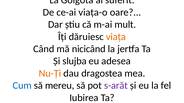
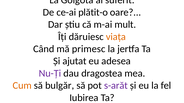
viața-o: viața-o -> plătit-o (93, 12)
mă nicicând: nicicând -> primesc (89, 49)
slujba: slujba -> ajutat (75, 61)
Nu-Ți colour: orange -> purple (50, 74)
Cum colour: blue -> orange (22, 86)
mereu: mereu -> bulgăr (60, 86)
